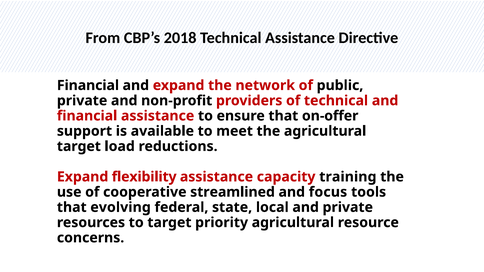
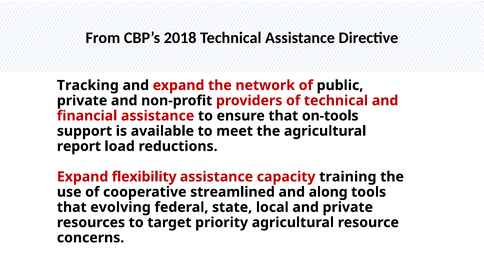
Financial: Financial -> Tracking (88, 85)
on-offer: on-offer -> on-tools (330, 116)
target: target -> report (79, 146)
focus: focus -> along (328, 192)
